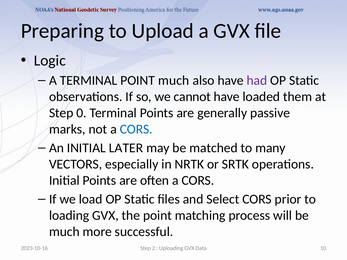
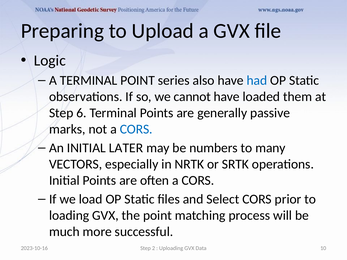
POINT much: much -> series (174, 81)
had colour: purple -> blue (257, 81)
0: 0 -> 6 (81, 113)
matched: matched -> numbers (214, 148)
